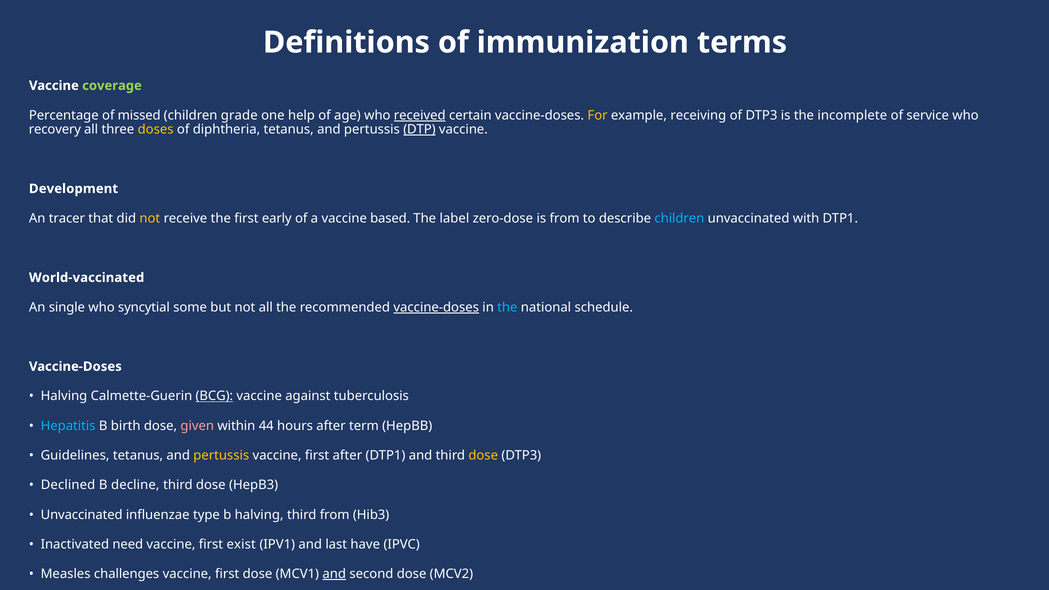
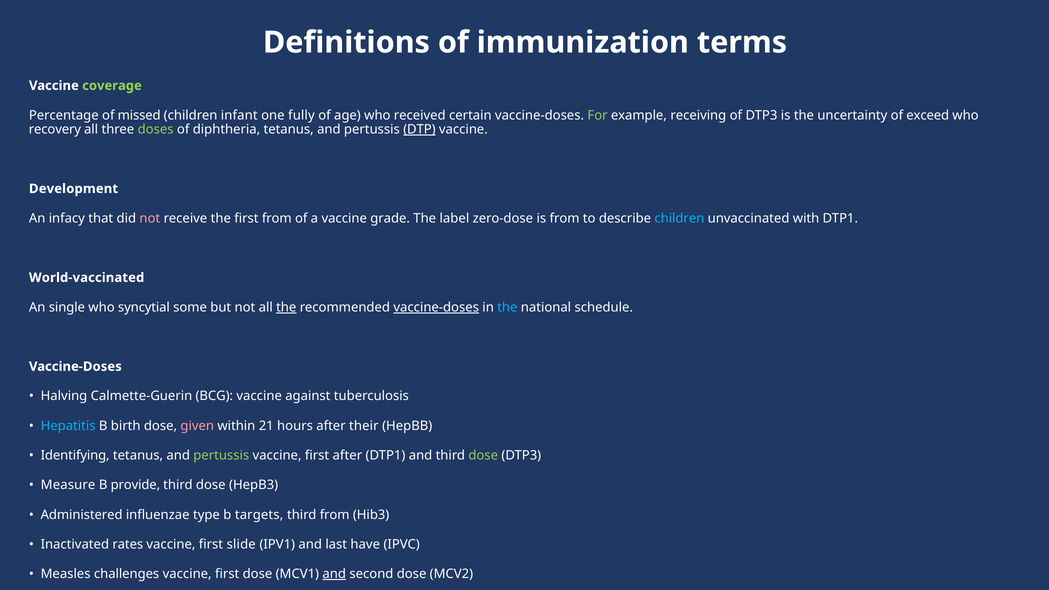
grade: grade -> infant (239, 115)
help: help -> fully (301, 115)
received underline: present -> none (420, 115)
For colour: yellow -> light green (598, 115)
incomplete: incomplete -> uncertainty (852, 115)
service: service -> exceed (928, 115)
doses colour: yellow -> light green (156, 129)
tracer: tracer -> infacy (67, 218)
not colour: yellow -> pink (150, 218)
first early: early -> from (277, 218)
based: based -> grade (390, 218)
the underline: none -> present (286, 307)
BCG underline: present -> none (214, 396)
44: 44 -> 21 (266, 426)
term: term -> their (364, 426)
Guidelines: Guidelines -> Identifying (75, 455)
pertussis colour: yellow -> light green (221, 455)
dose colour: yellow -> light green (483, 455)
Declined: Declined -> Measure (68, 485)
decline: decline -> provide (135, 485)
Unvaccinated: Unvaccinated -> Administered (82, 515)
b halving: halving -> targets (259, 515)
need: need -> rates (128, 544)
exist: exist -> slide (241, 544)
